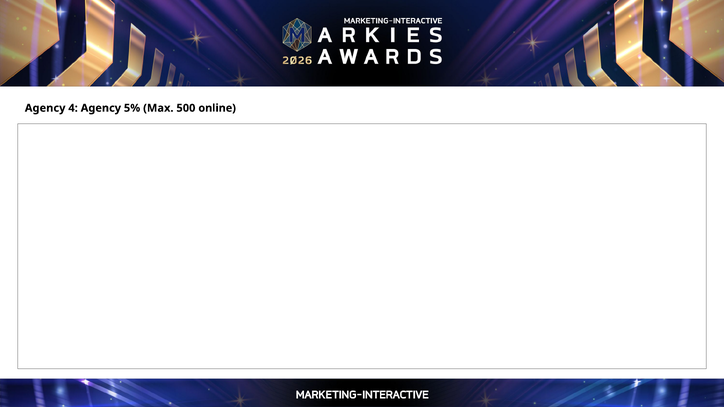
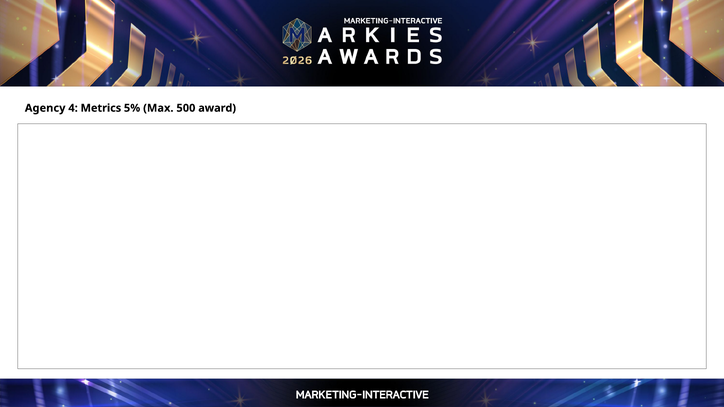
4 Agency: Agency -> Metrics (101, 108)
online: online -> award (217, 108)
